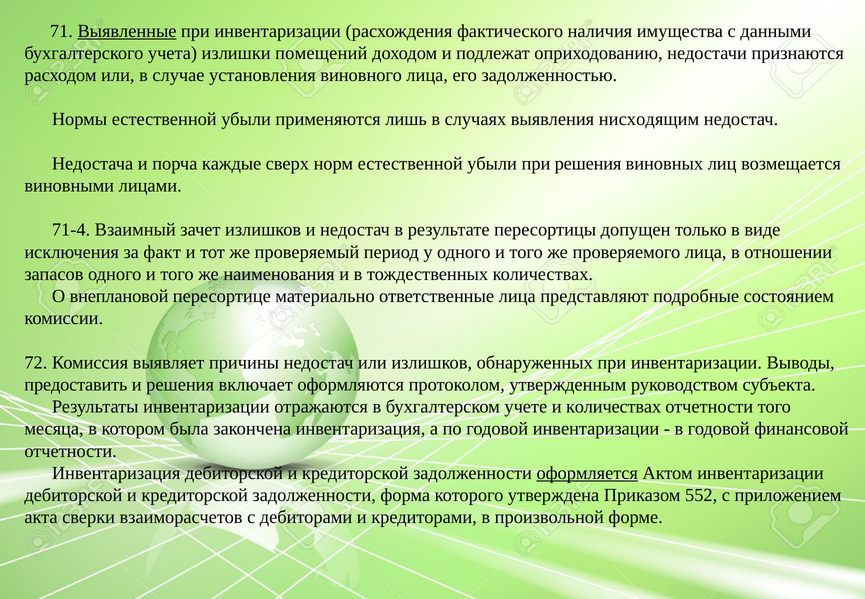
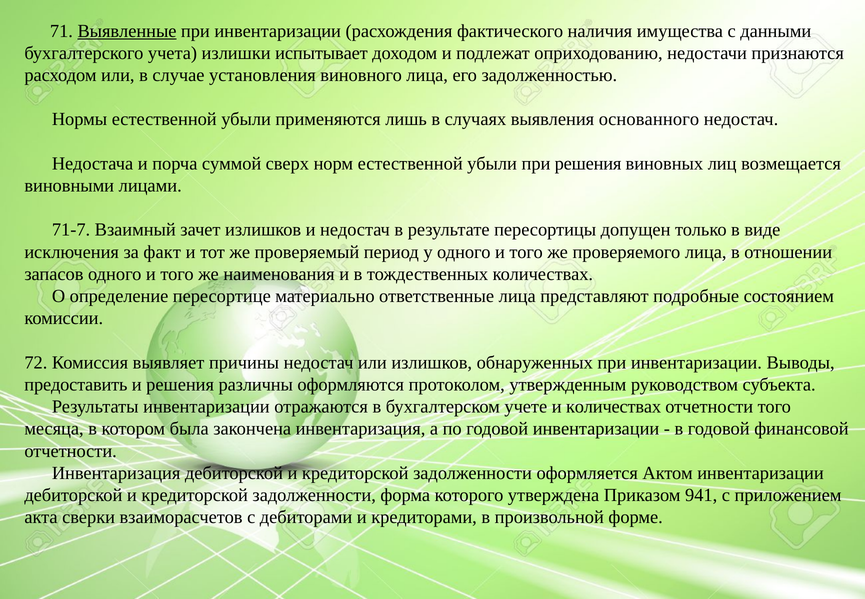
помещений: помещений -> испытывает (321, 53)
нисходящим: нисходящим -> основанного (649, 119)
каждые: каждые -> суммой (232, 164)
71-4: 71-4 -> 71-7 (71, 230)
внеплановой: внеплановой -> определение (119, 296)
включает: включает -> различны (256, 385)
оформляется underline: present -> none (587, 473)
552: 552 -> 941 (701, 495)
